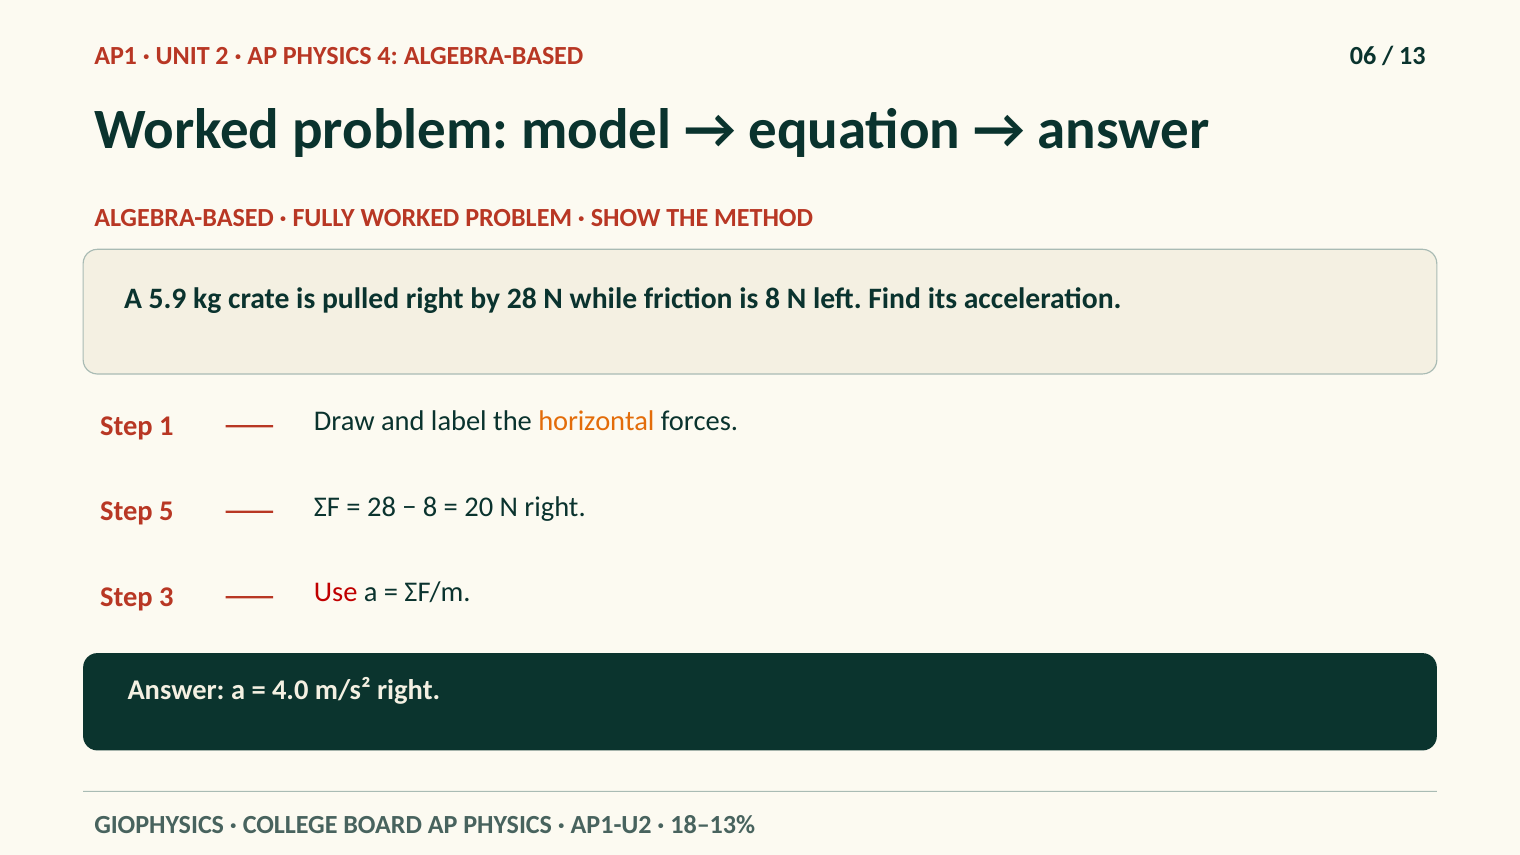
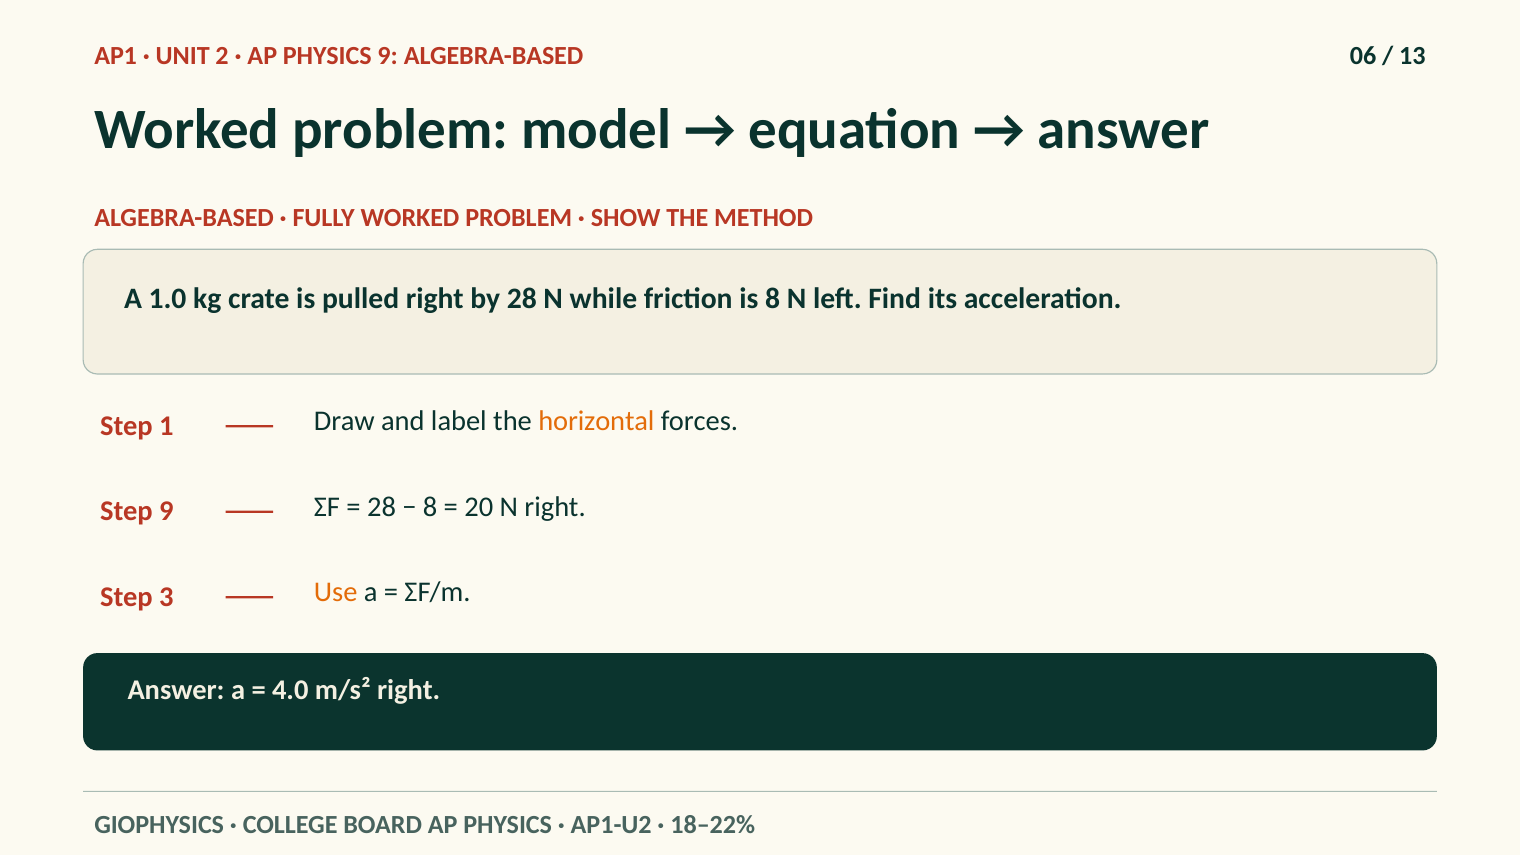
PHYSICS 4: 4 -> 9 (388, 56)
5.9: 5.9 -> 1.0 (167, 299)
Step 5: 5 -> 9 (166, 512)
Use colour: red -> orange (336, 592)
18–13%: 18–13% -> 18–22% (713, 825)
